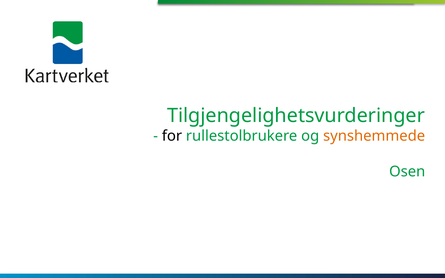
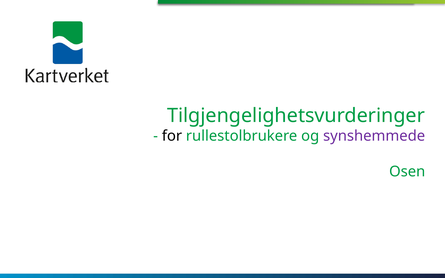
synshemmede colour: orange -> purple (374, 136)
